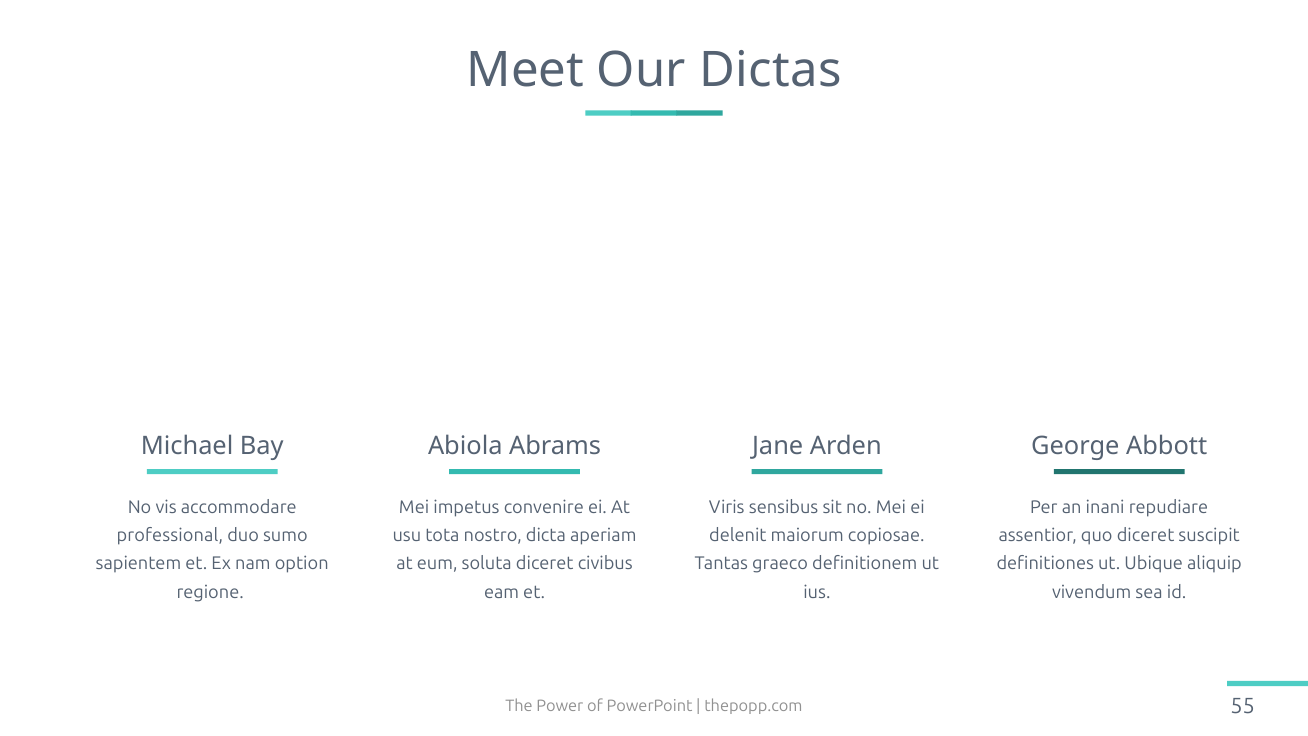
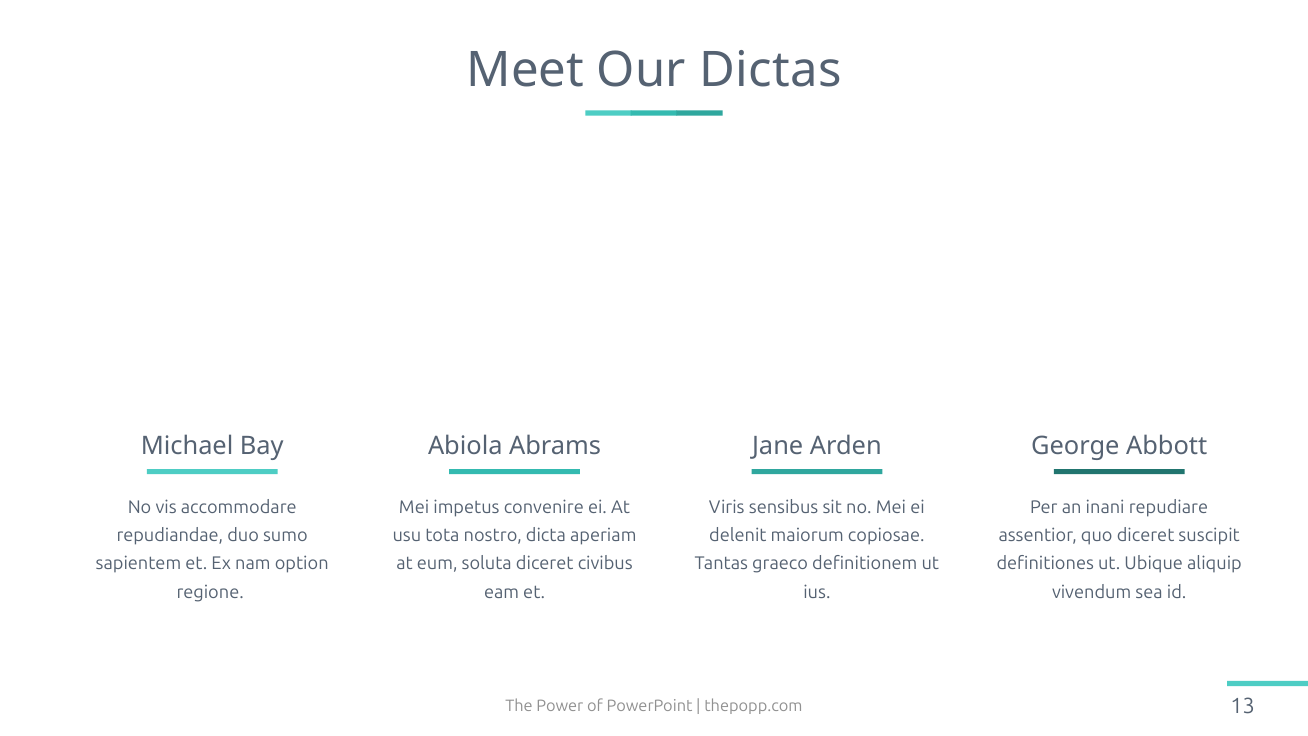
professional: professional -> repudiandae (170, 535)
55: 55 -> 13 (1243, 706)
